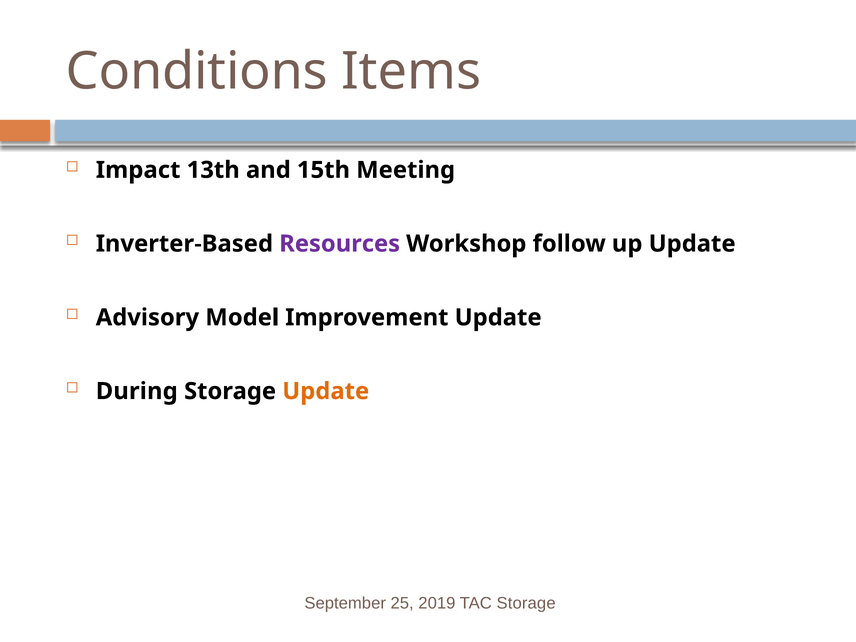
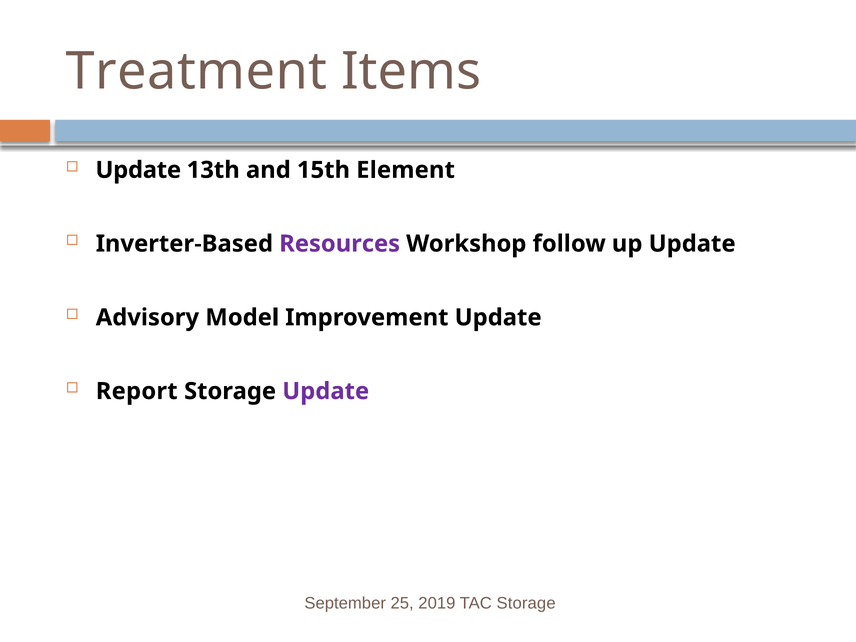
Conditions: Conditions -> Treatment (197, 71)
Impact: Impact -> Update (138, 170)
Meeting: Meeting -> Element (406, 170)
During: During -> Report (137, 391)
Update colour: orange -> purple (326, 391)
